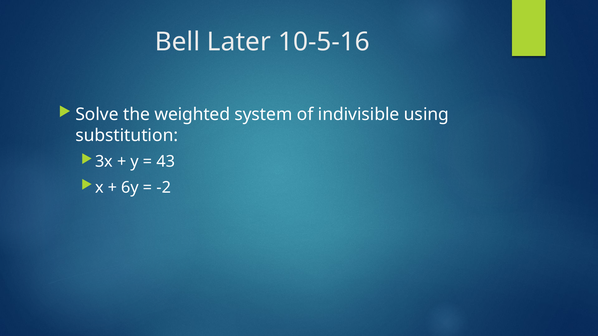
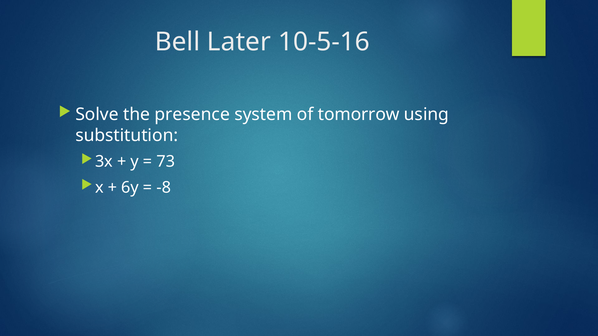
weighted: weighted -> presence (192, 115)
indivisible: indivisible -> tomorrow (359, 115)
43: 43 -> 73 (166, 162)
-2: -2 -> -8 (164, 188)
